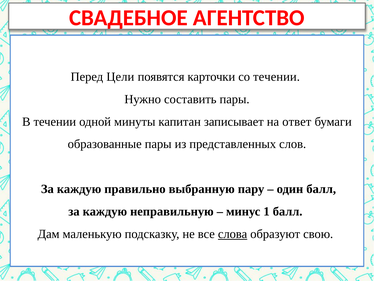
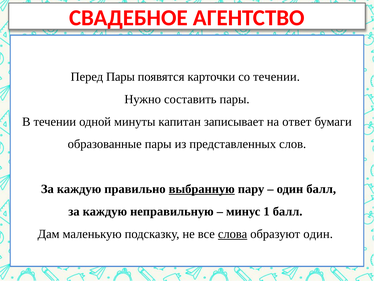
Перед Цели: Цели -> Пары (120, 77)
выбранную underline: none -> present (202, 189)
образуют свою: свою -> один (318, 234)
